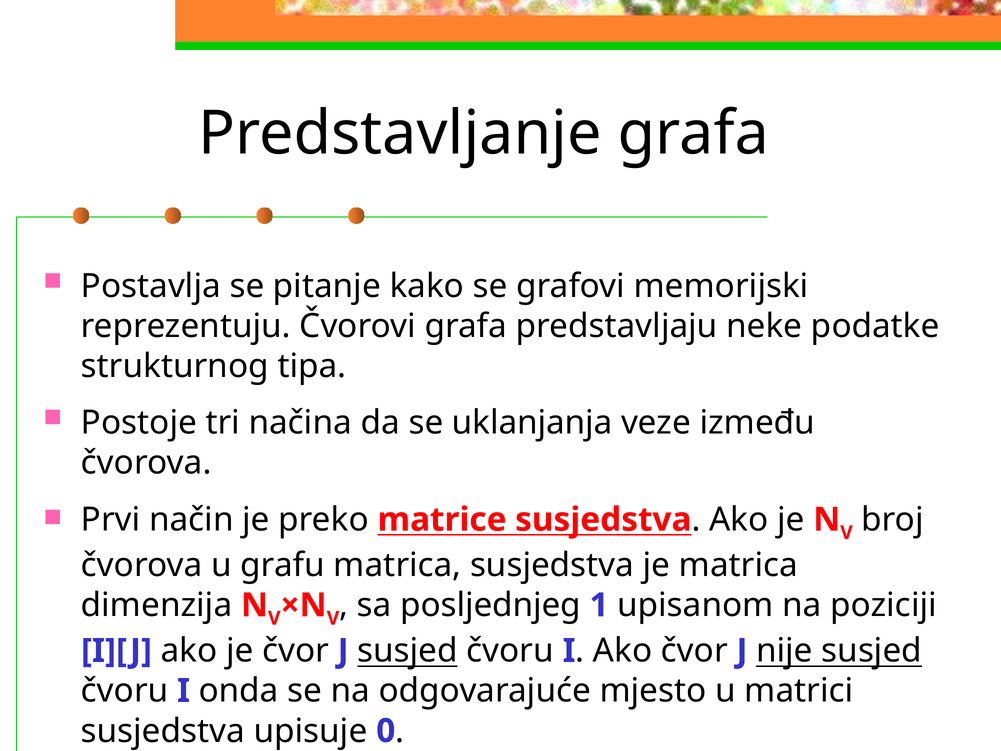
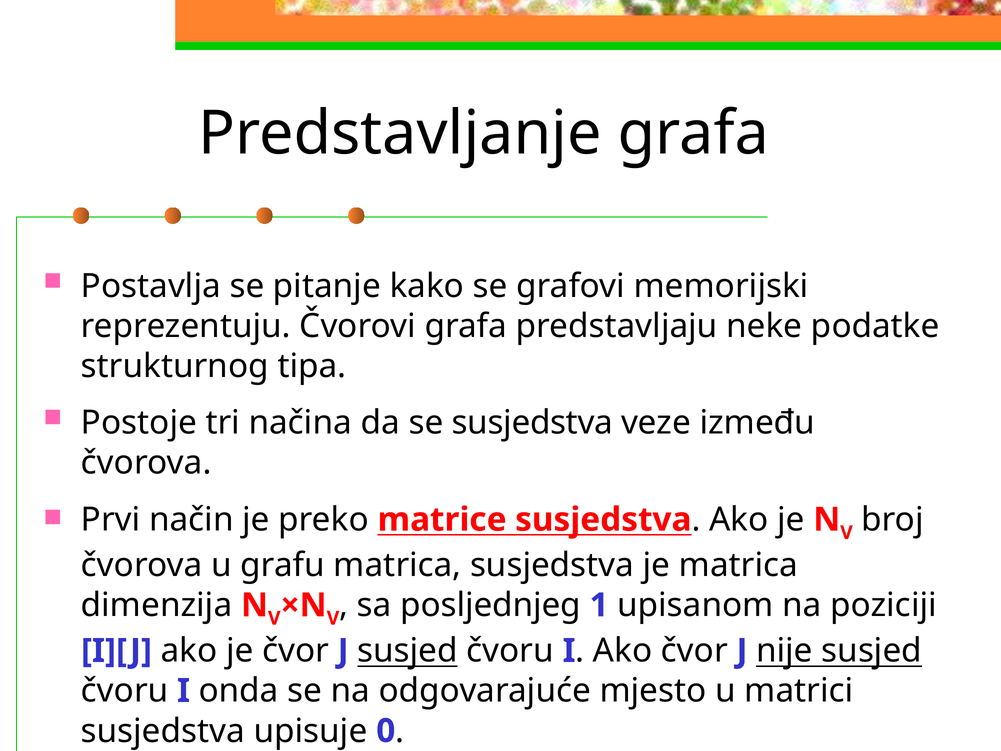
se uklanjanja: uklanjanja -> susjedstva (532, 423)
